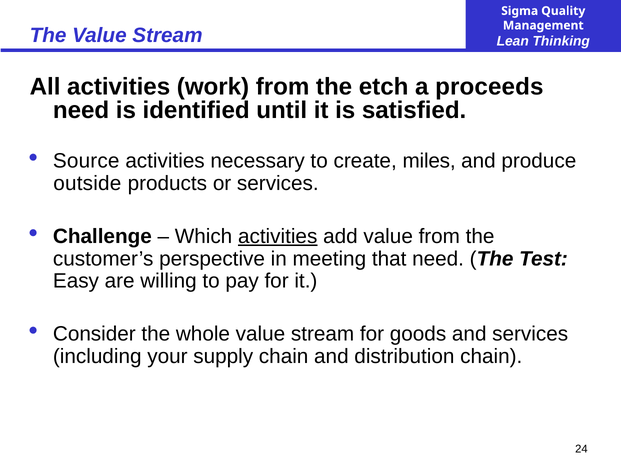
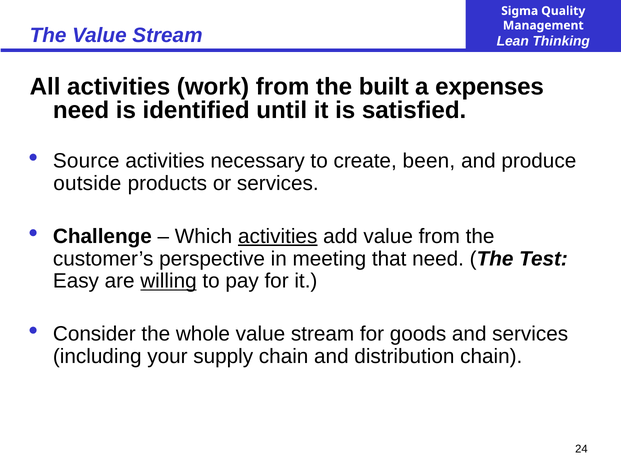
etch: etch -> built (384, 87)
proceeds: proceeds -> expenses (489, 87)
miles: miles -> been (429, 161)
willing underline: none -> present (168, 281)
